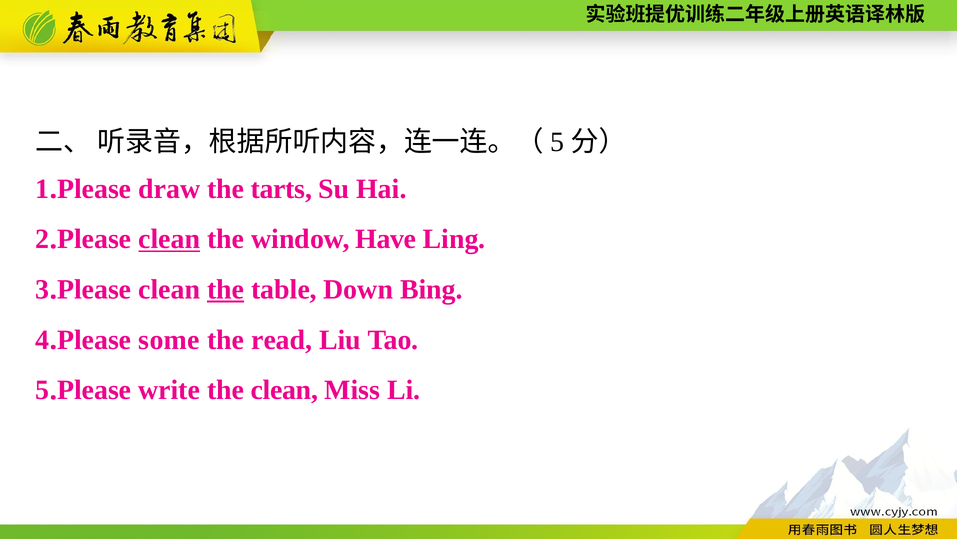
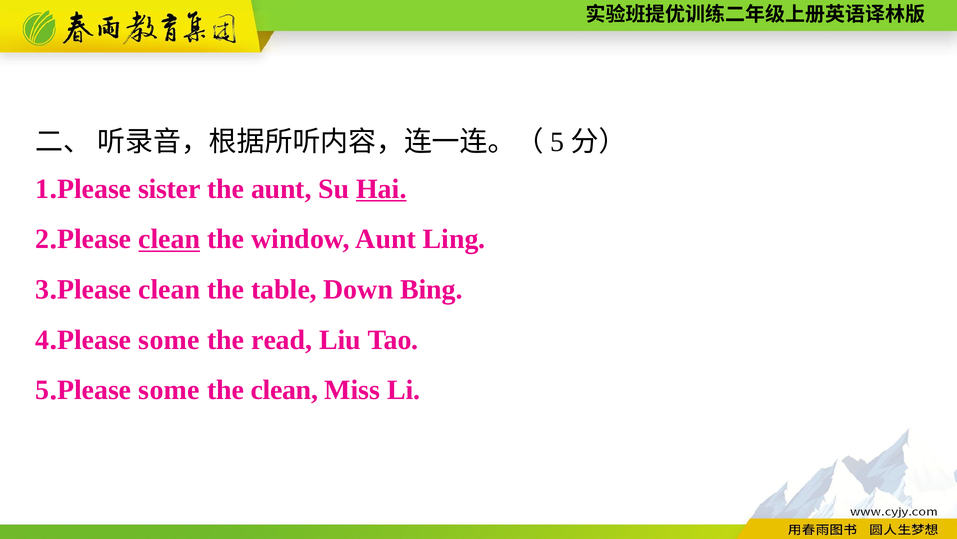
draw: draw -> sister (169, 189)
the tarts: tarts -> aunt (281, 189)
Hai underline: none -> present (381, 189)
window Have: Have -> Aunt (386, 239)
the underline: present -> none (226, 289)
write: write -> some (169, 390)
